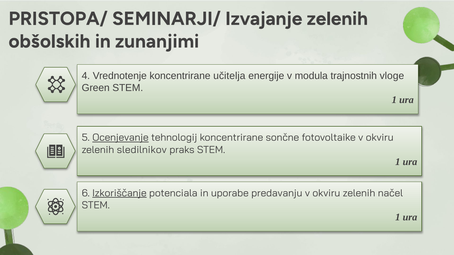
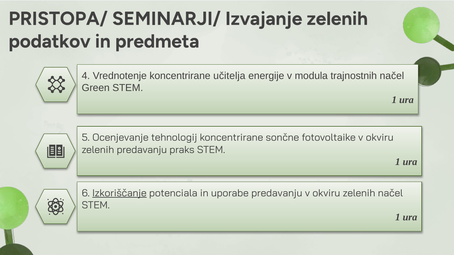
obšolskih: obšolskih -> podatkov (50, 41)
zunanjimi: zunanjimi -> predmeta (157, 41)
trajnostnih vloge: vloge -> načel (392, 76)
Ocenjevanje underline: present -> none (120, 138)
zelenih sledilnikov: sledilnikov -> predavanju (142, 150)
